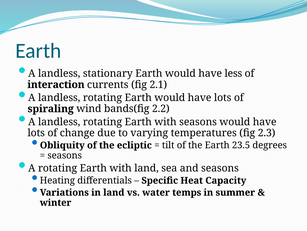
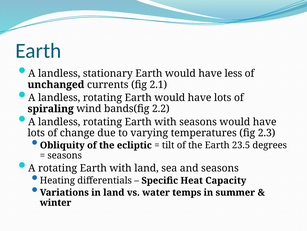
interaction: interaction -> unchanged (56, 84)
